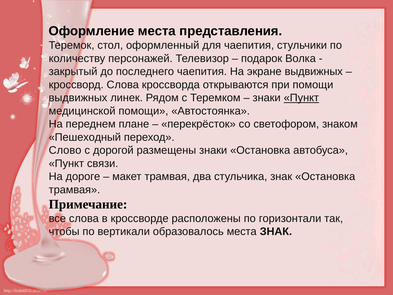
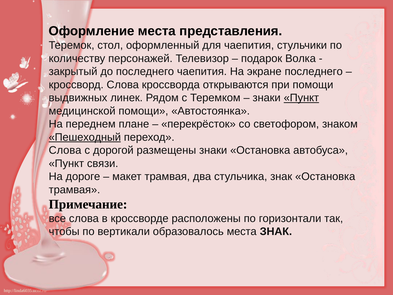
экране выдвижных: выдвижных -> последнего (314, 72)
Пешеходный underline: none -> present (85, 137)
Слово: Слово -> Слова (65, 150)
